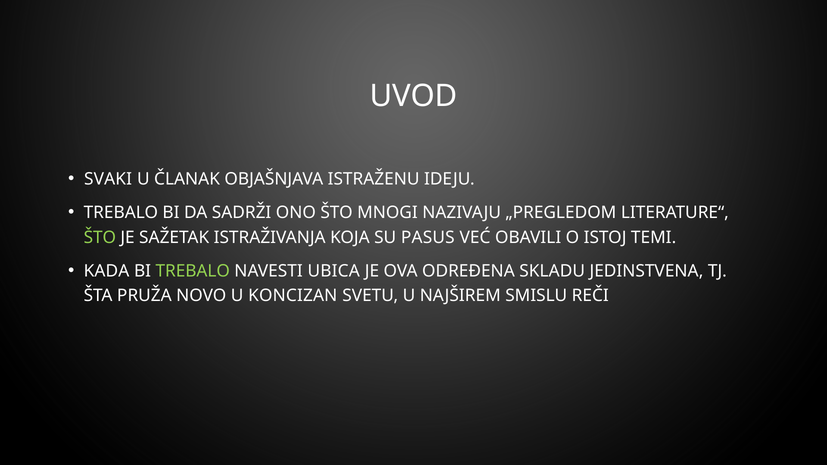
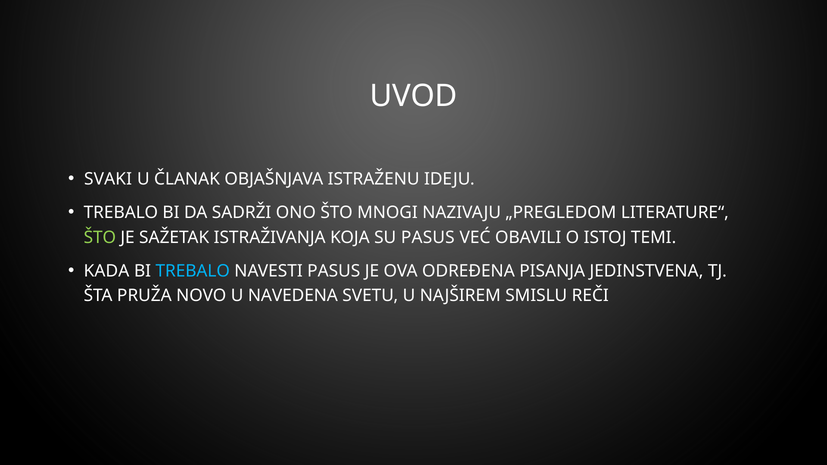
TREBALO colour: light green -> light blue (193, 271)
NAVESTI UBICA: UBICA -> PASUS (334, 271)
SKLADU: SKLADU -> PISANJA (552, 271)
KONCIZAN: KONCIZAN -> NAVEDENA (293, 296)
